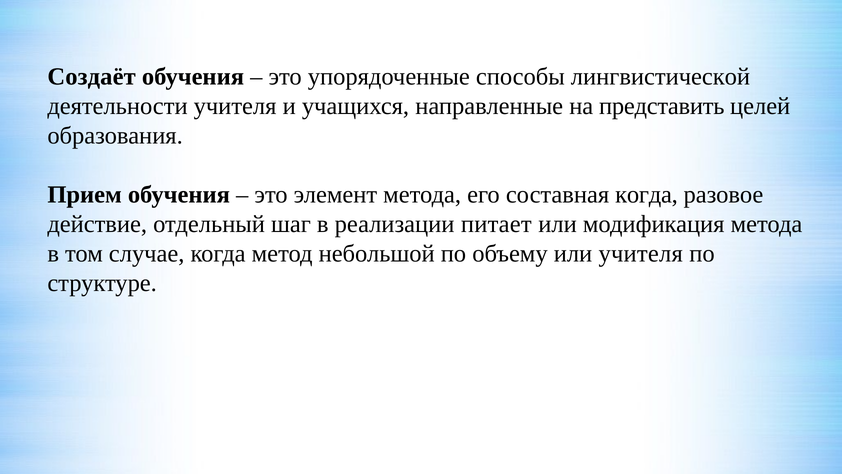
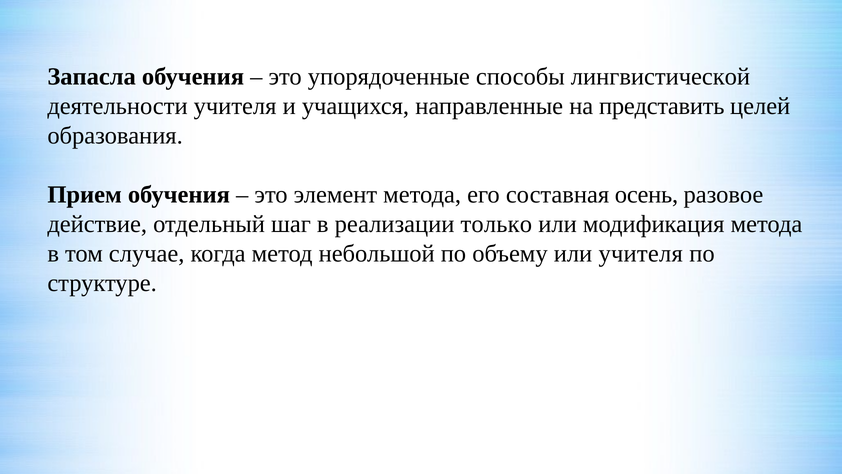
Создаёт: Создаёт -> Запасла (92, 77)
составная когда: когда -> осень (647, 195)
питает: питает -> только (496, 224)
